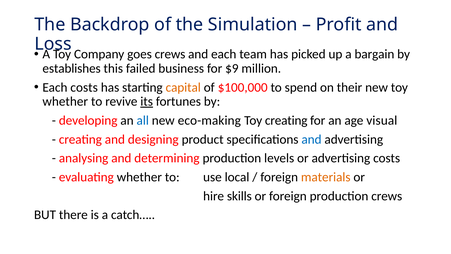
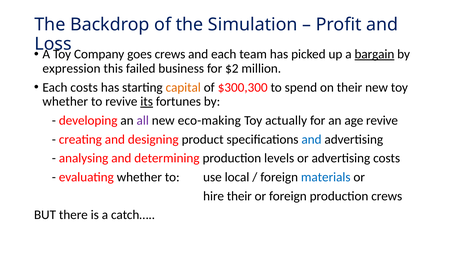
bargain underline: none -> present (374, 54)
establishes: establishes -> expression (72, 68)
$9: $9 -> $2 (232, 68)
$100,000: $100,000 -> $300,300 (243, 87)
all colour: blue -> purple (143, 120)
Toy creating: creating -> actually (286, 120)
age visual: visual -> revive (382, 120)
materials colour: orange -> blue (326, 177)
hire skills: skills -> their (239, 196)
